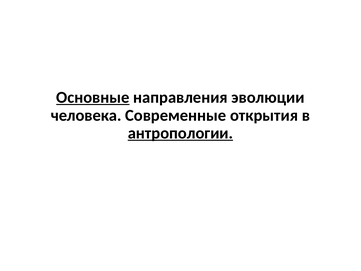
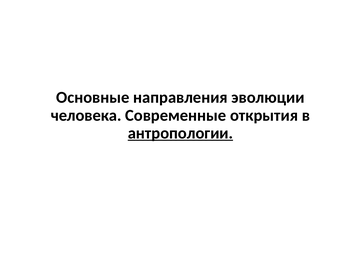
Основные underline: present -> none (93, 97)
